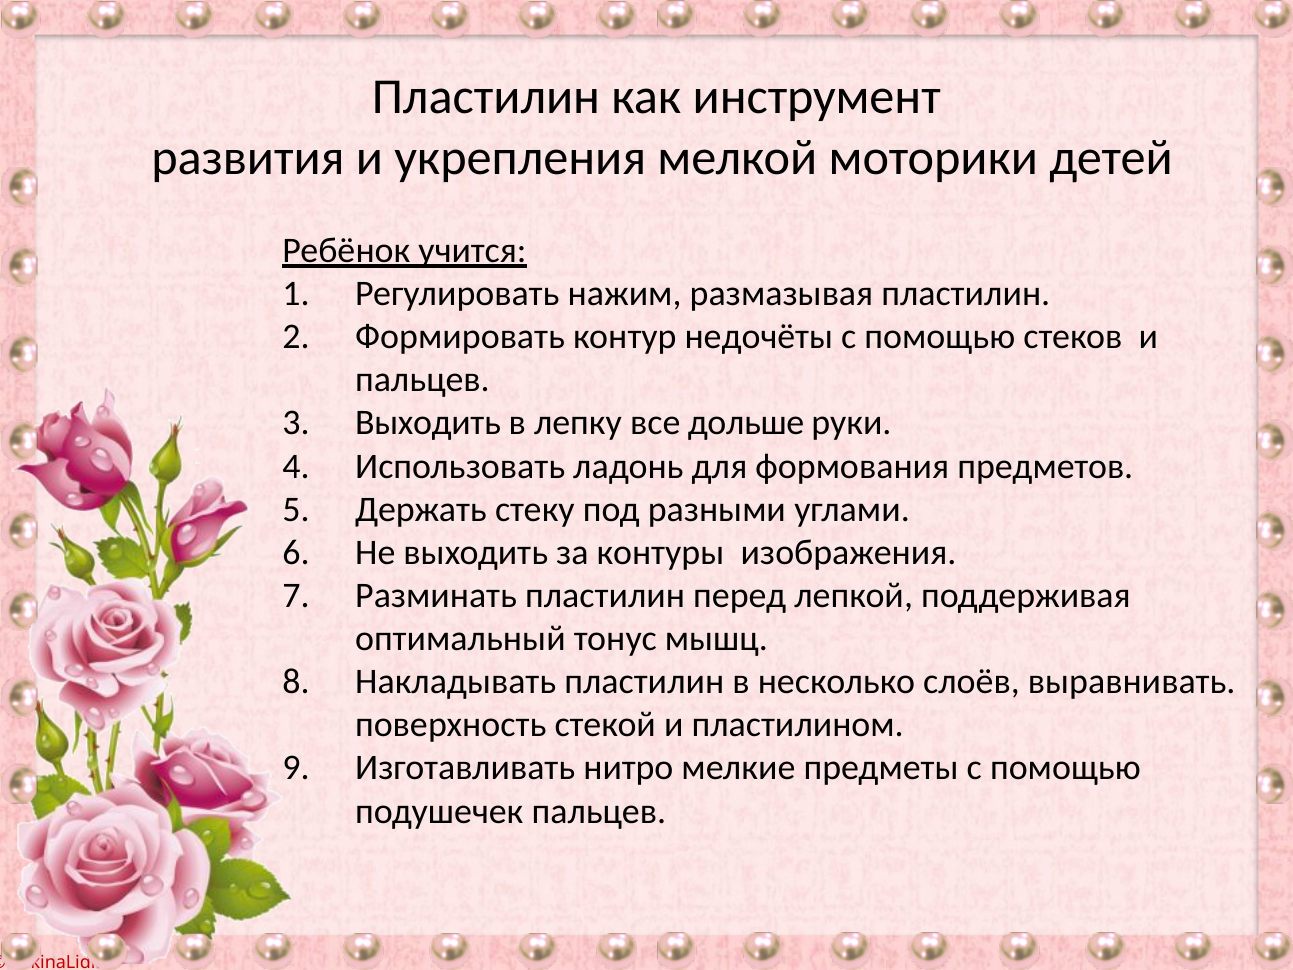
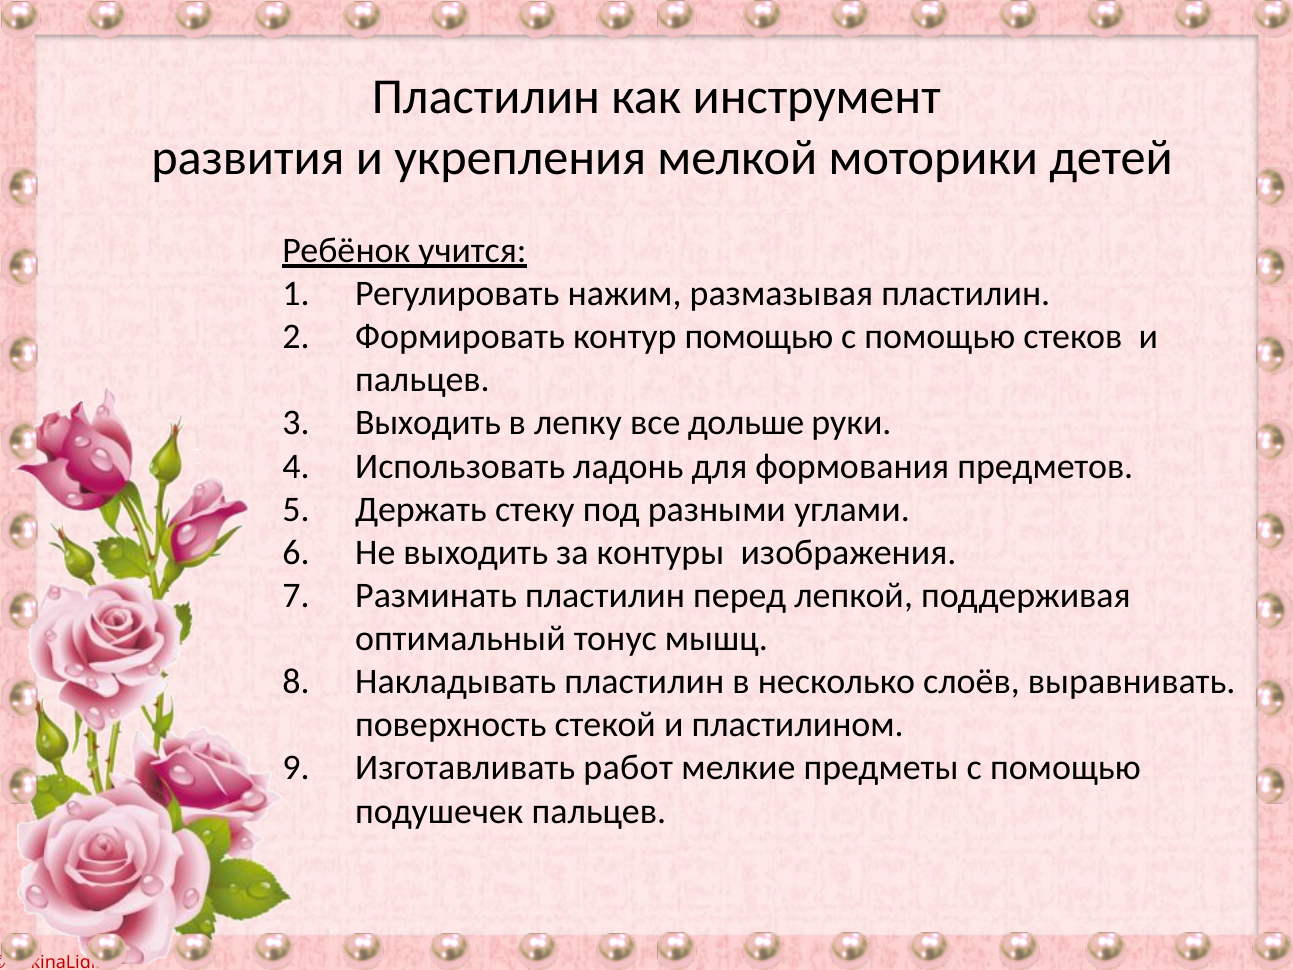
контур недочёты: недочёты -> помощью (759, 337)
нитро: нитро -> работ (628, 768)
